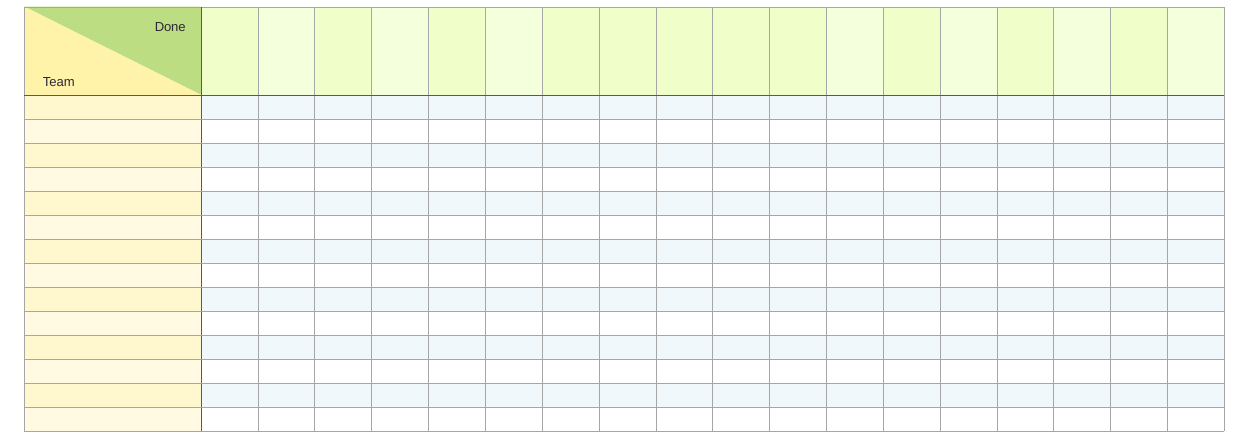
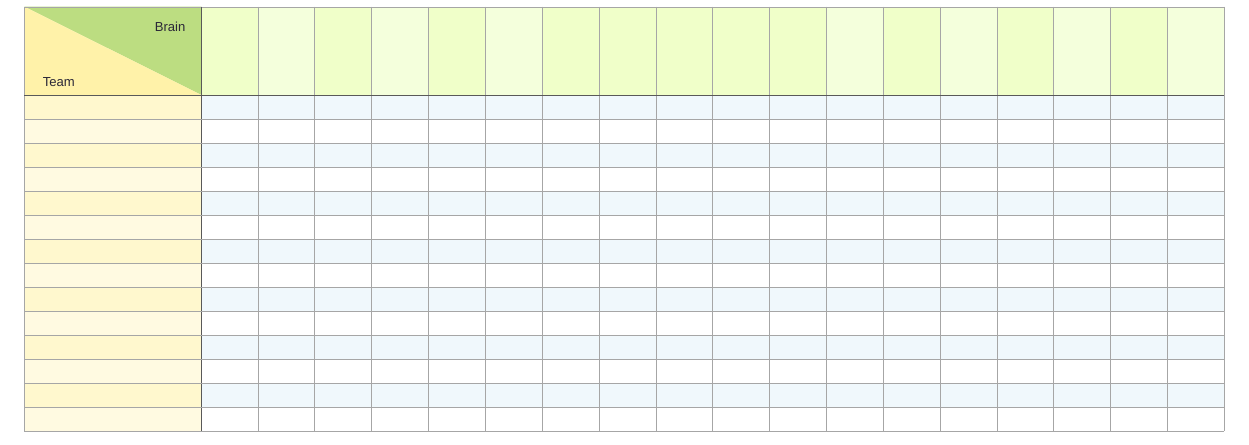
Done: Done -> Brain (170, 27)
